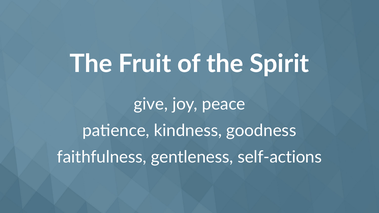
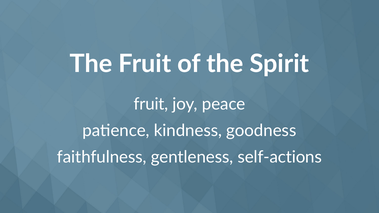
give: give -> fruit (151, 104)
